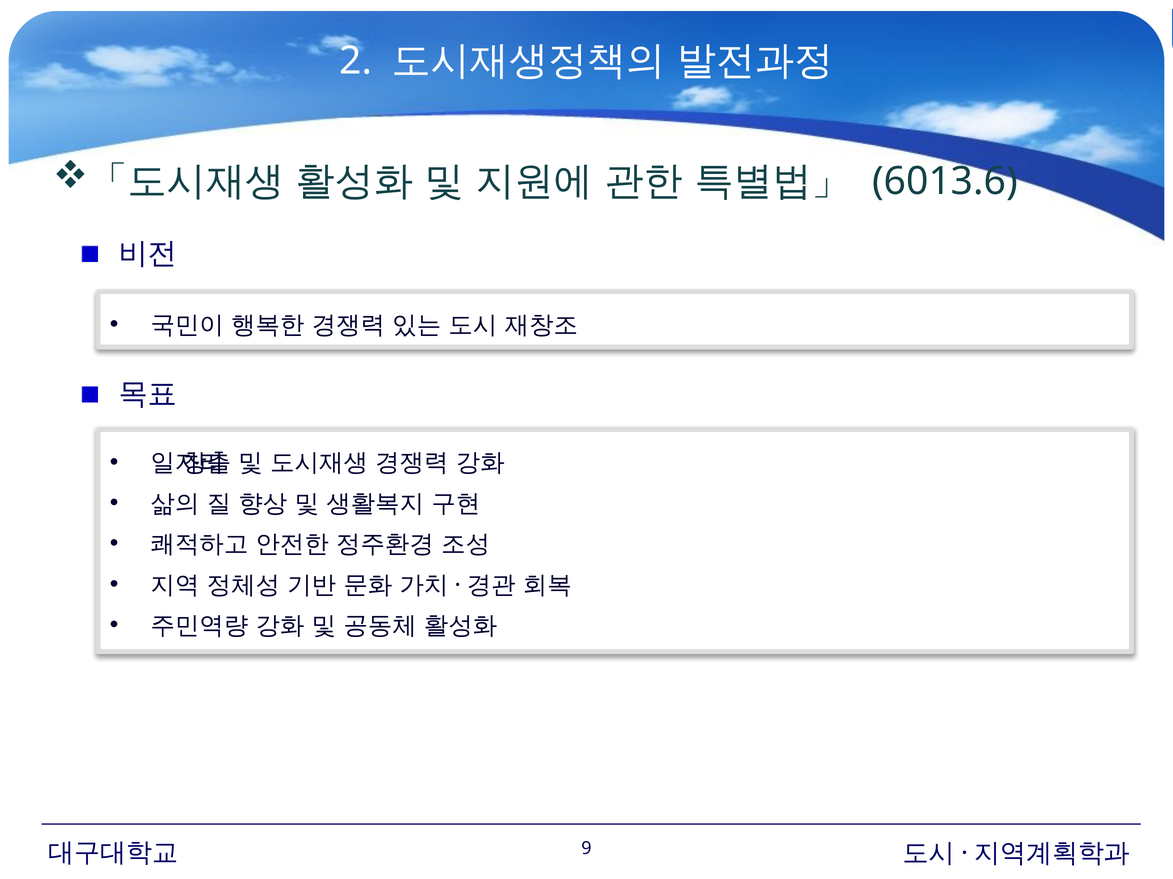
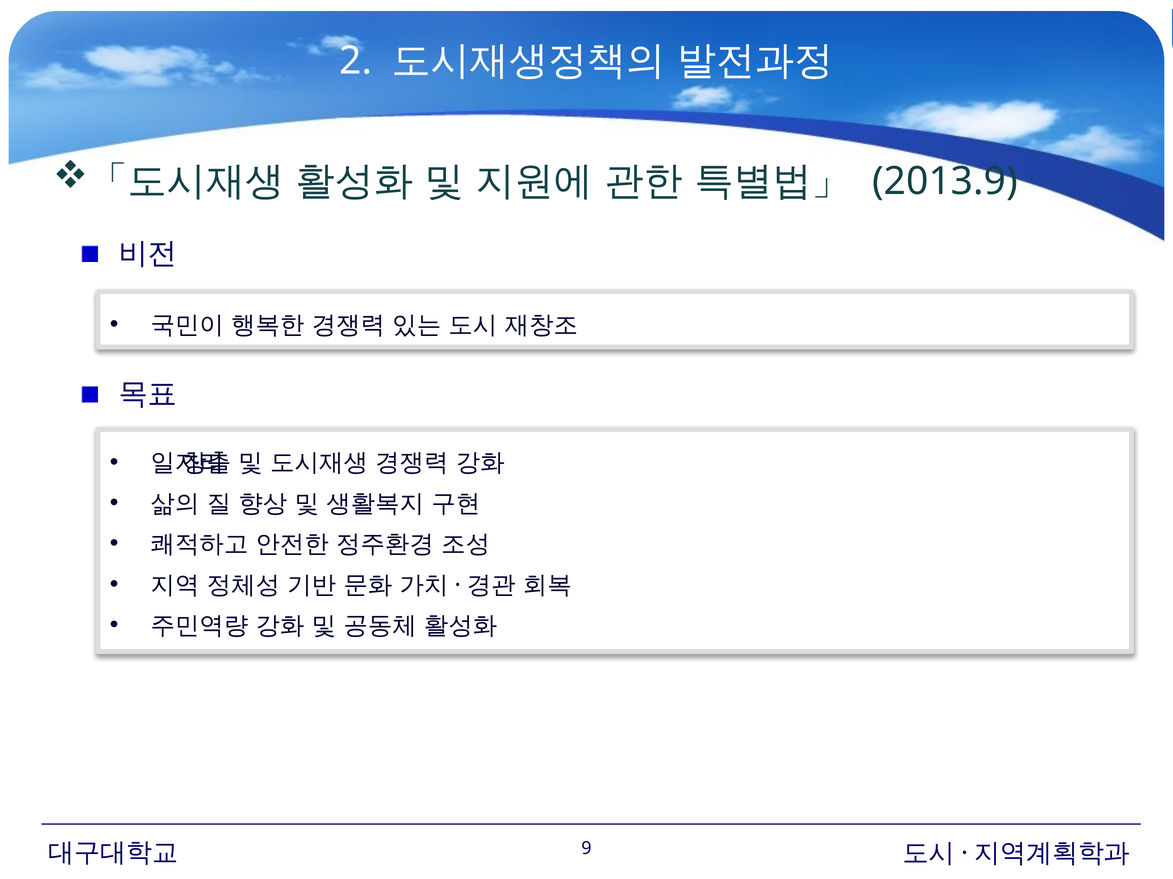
6013.6: 6013.6 -> 2013.9 (945, 182)
